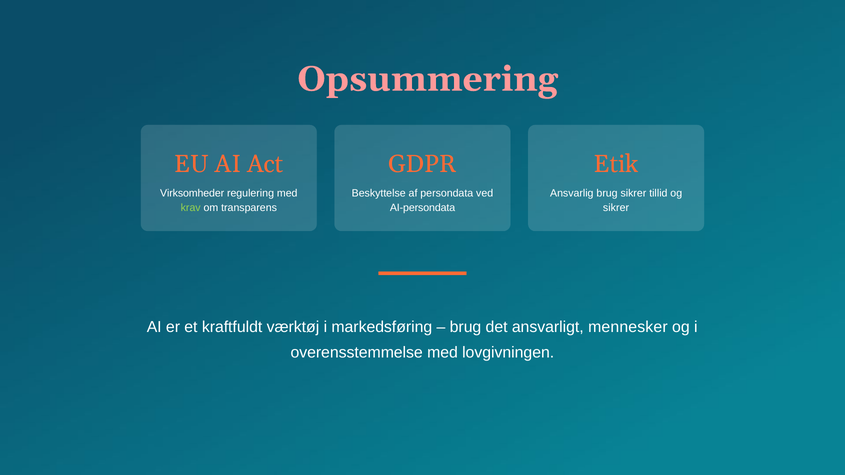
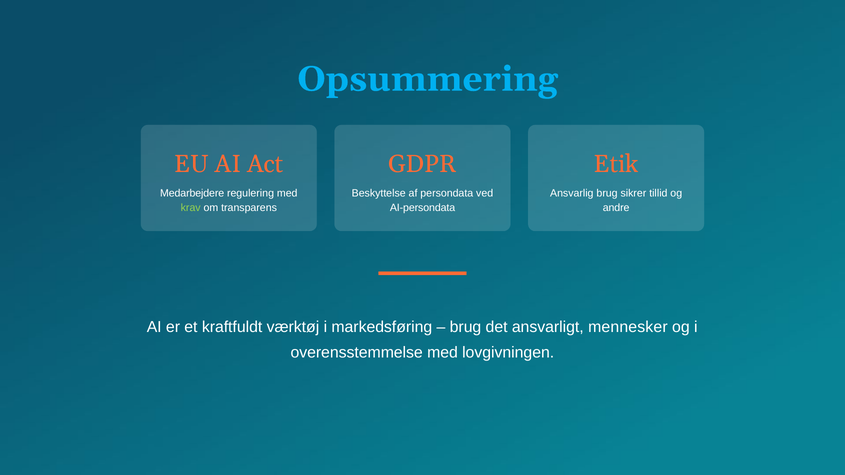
Opsummering colour: pink -> light blue (428, 79)
Virksomheder: Virksomheder -> Medarbejdere (192, 193)
sikrer: sikrer -> andre (616, 208)
